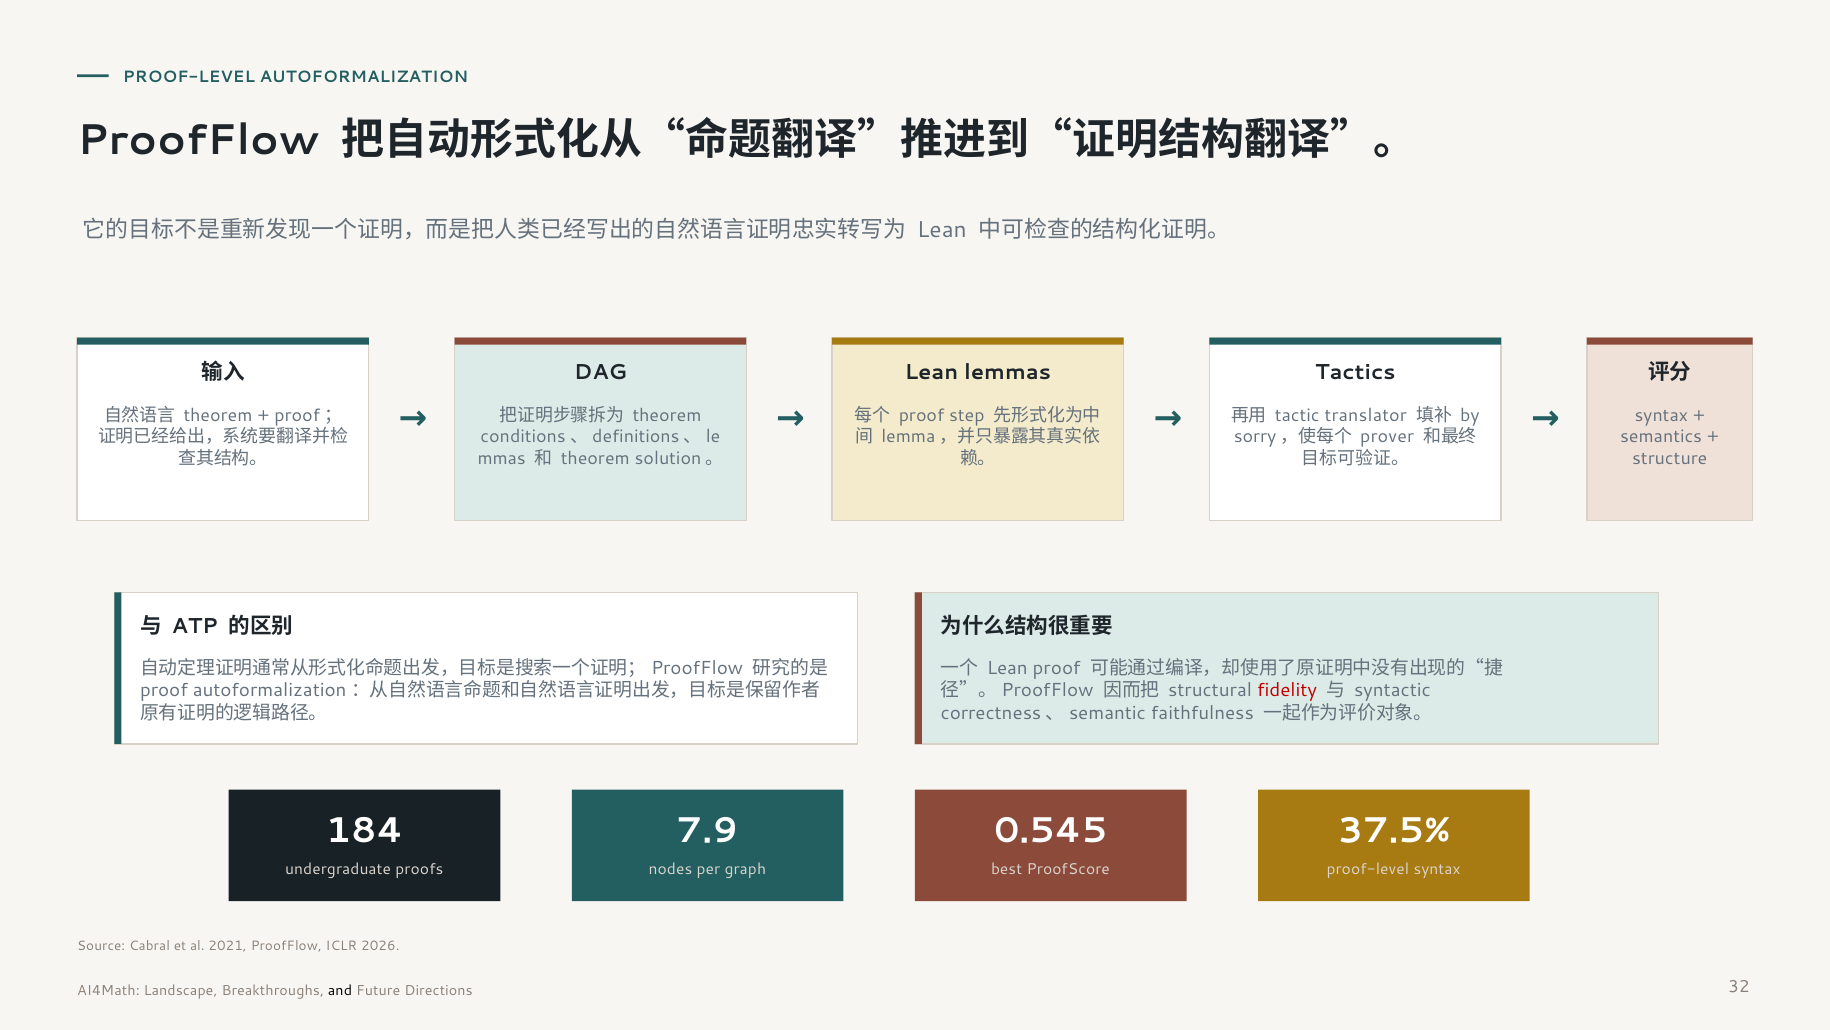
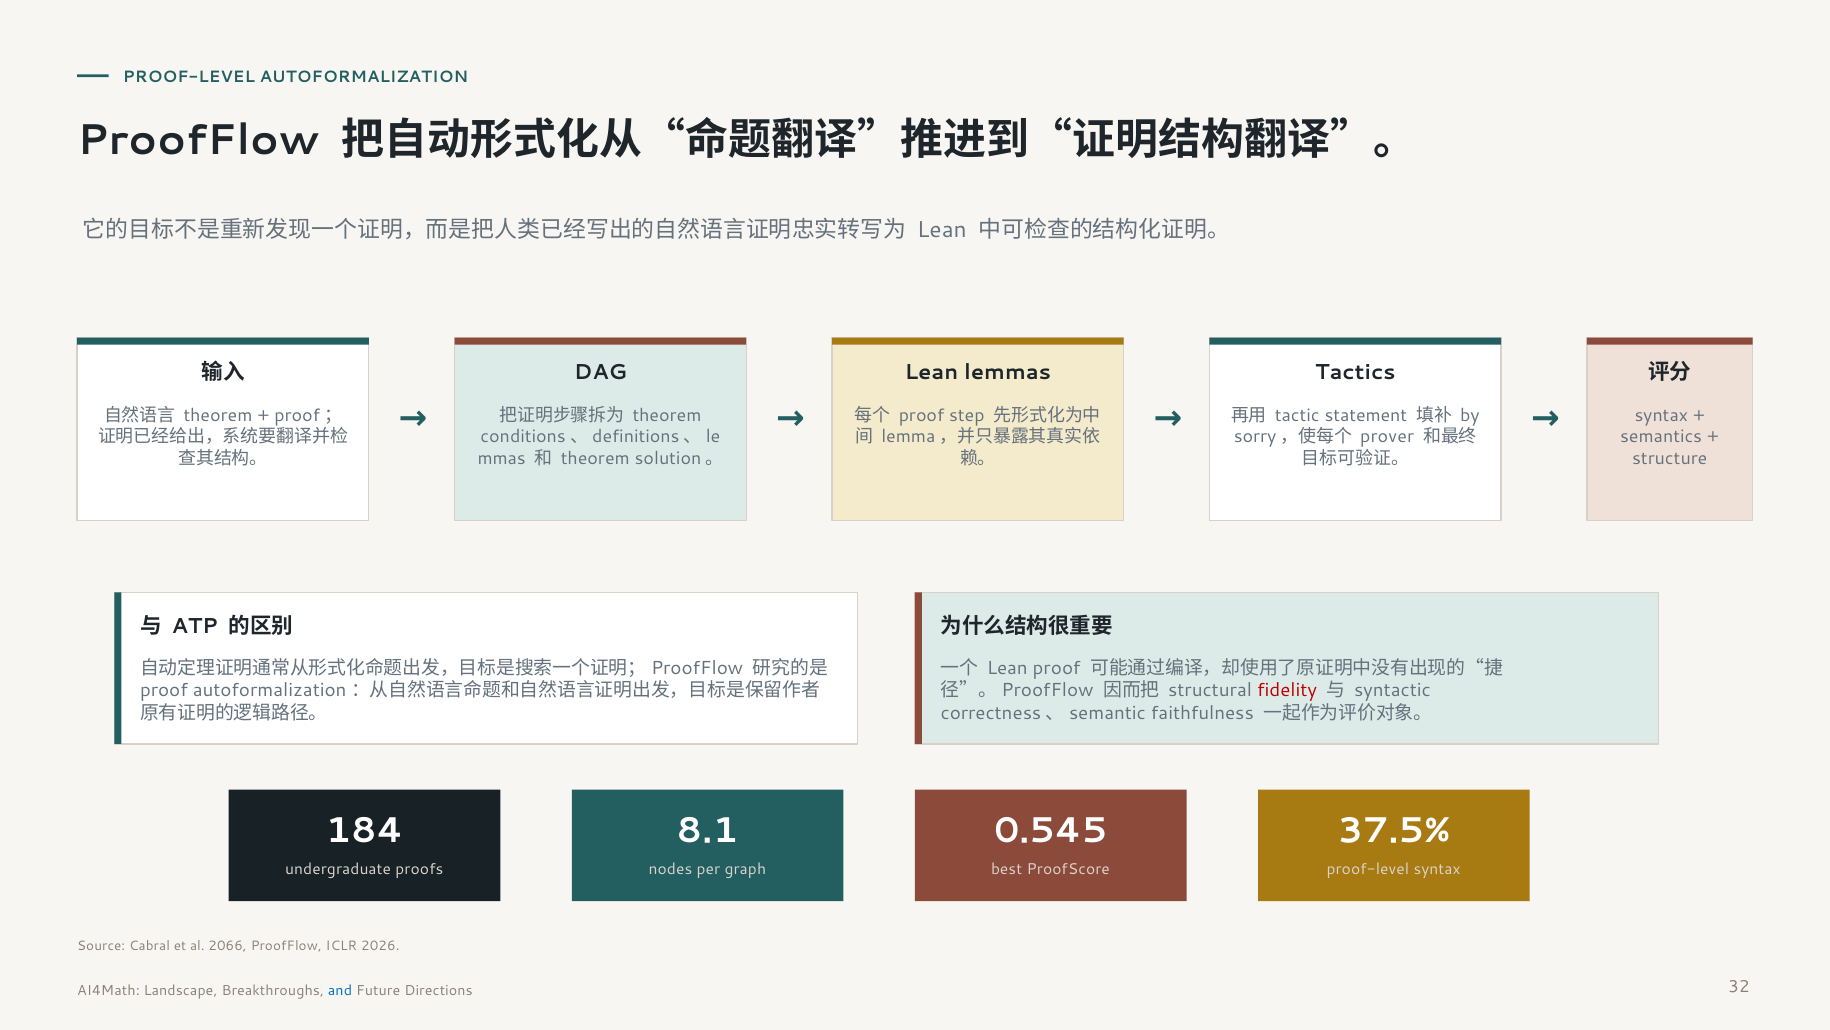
translator: translator -> statement (1366, 415)
7.9: 7.9 -> 8.1 (707, 830)
2021: 2021 -> 2066 (228, 946)
and colour: black -> blue (340, 990)
